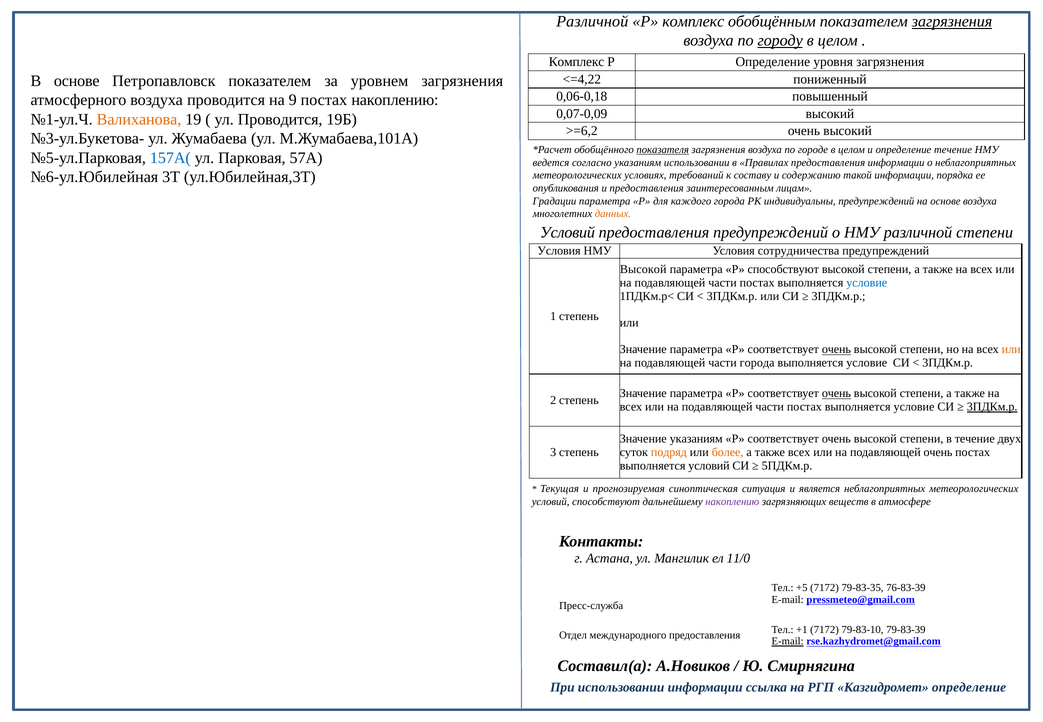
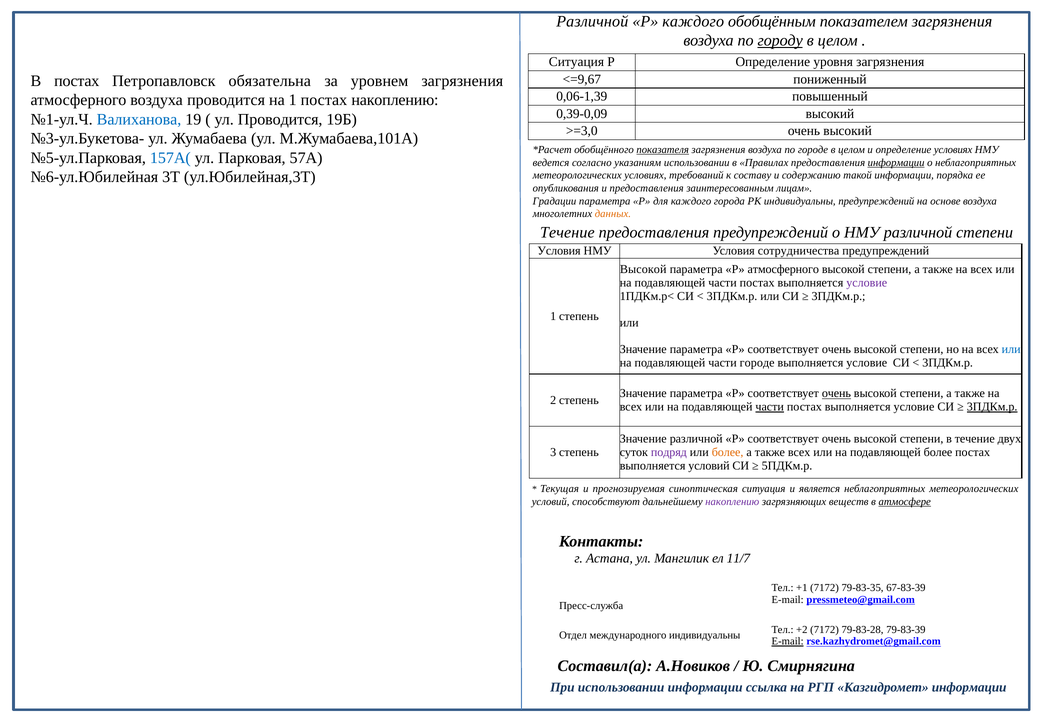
Р комплекс: комплекс -> каждого (693, 21)
загрязнения underline: present -> none (952, 21)
Комплекс: Комплекс -> Ситуация (576, 62)
<=4,22: <=4,22 -> <=9,67 (582, 79)
В основе: основе -> постах (77, 81)
Петропавловск показателем: показателем -> обязательна (270, 81)
0,06-0,18: 0,06-0,18 -> 0,06-1,39 (582, 96)
на 9: 9 -> 1 (293, 100)
0,07-0,09: 0,07-0,09 -> 0,39-0,09 (582, 114)
Валиханова colour: orange -> blue (139, 119)
>=6,2: >=6,2 -> >=3,0 (582, 131)
определение течение: течение -> условиях (953, 150)
информации underline: none -> present (896, 163)
Условий: Условий -> Течение (567, 233)
Р способствуют: способствуют -> атмосферного (783, 269)
условие colour: blue -> purple (867, 283)
очень underline: present -> none (836, 350)
или colour: orange -> blue (1011, 350)
части города: города -> городе (757, 363)
части underline: none -> present (770, 407)
Значение указаниям: указаниям -> различной (696, 439)
подряд colour: orange -> purple (669, 452)
подавляющей очень: очень -> более (938, 452)
атмосфере underline: none -> present (905, 502)
11/0: 11/0 -> 11/7 (738, 558)
+5: +5 -> +1 (802, 588)
76-83-39: 76-83-39 -> 67-83-39 (906, 588)
+1: +1 -> +2 (802, 630)
79-83-10: 79-83-10 -> 79-83-28 (863, 630)
международного предоставления: предоставления -> индивидуальны (705, 635)
Казгидромет определение: определение -> информации (969, 688)
